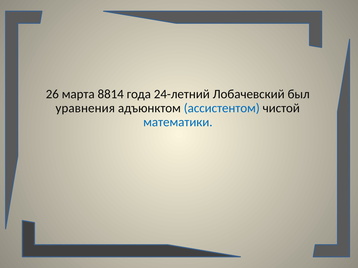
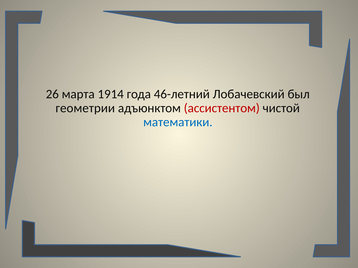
8814: 8814 -> 1914 (111, 94)
24-летний: 24-летний -> 46-летний (182, 94)
уравнения: уравнения -> геометрии (85, 108)
ассистентом colour: blue -> red (222, 108)
